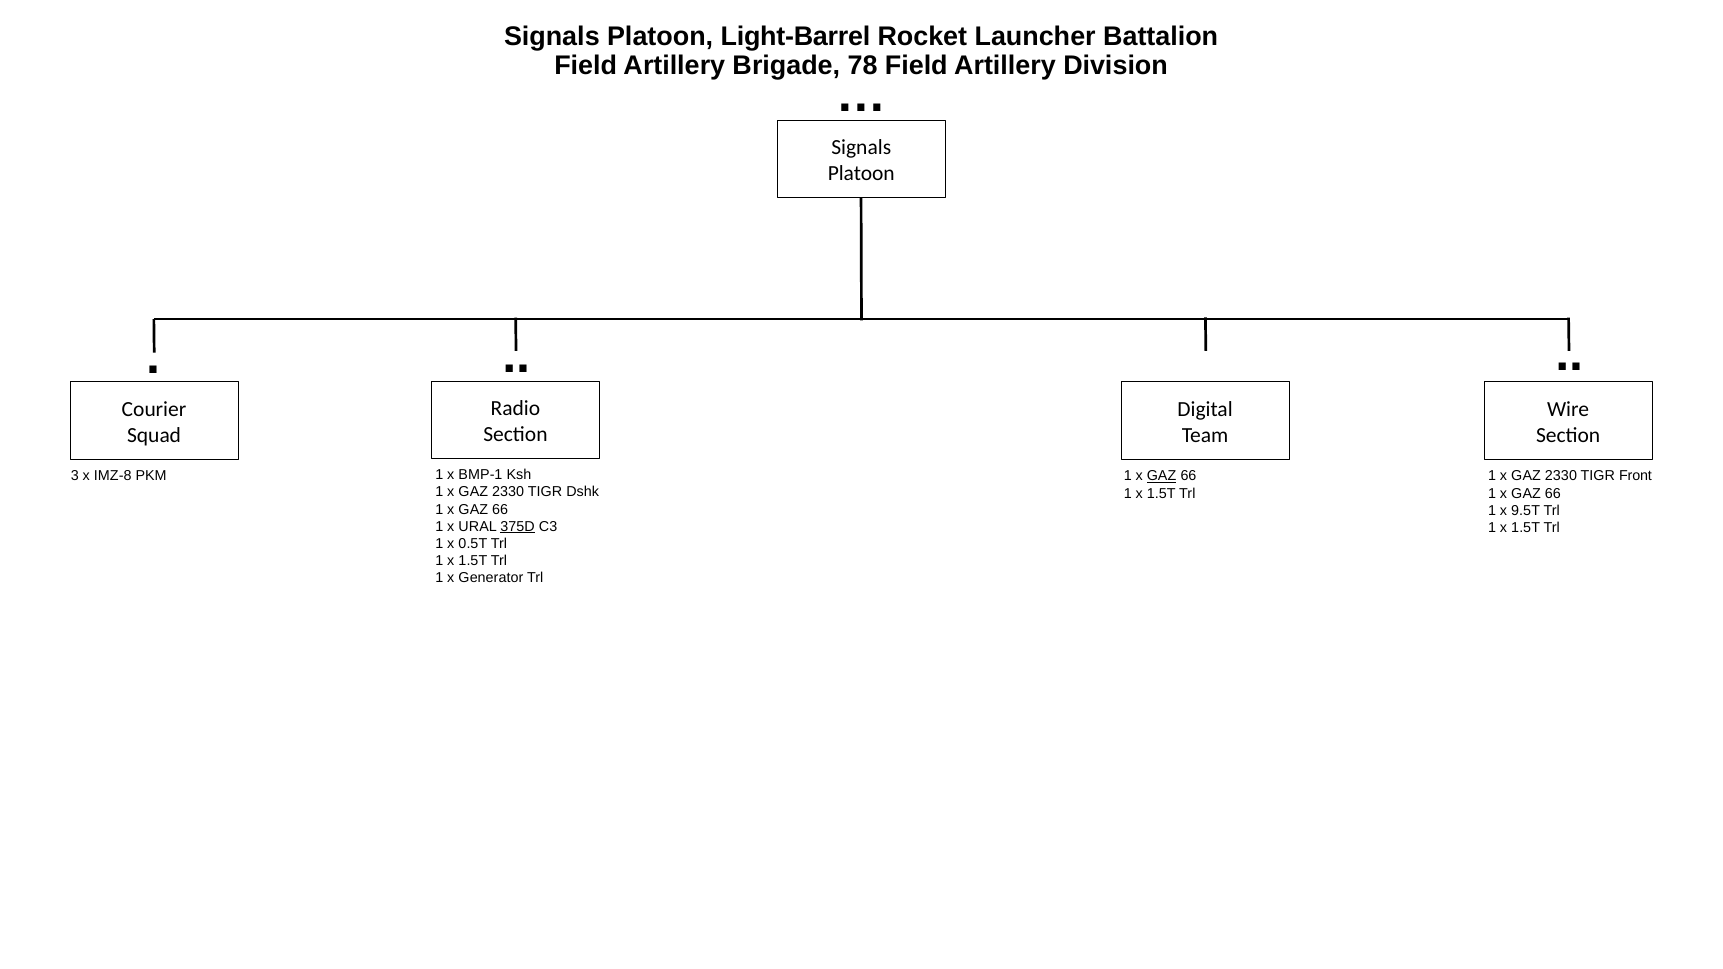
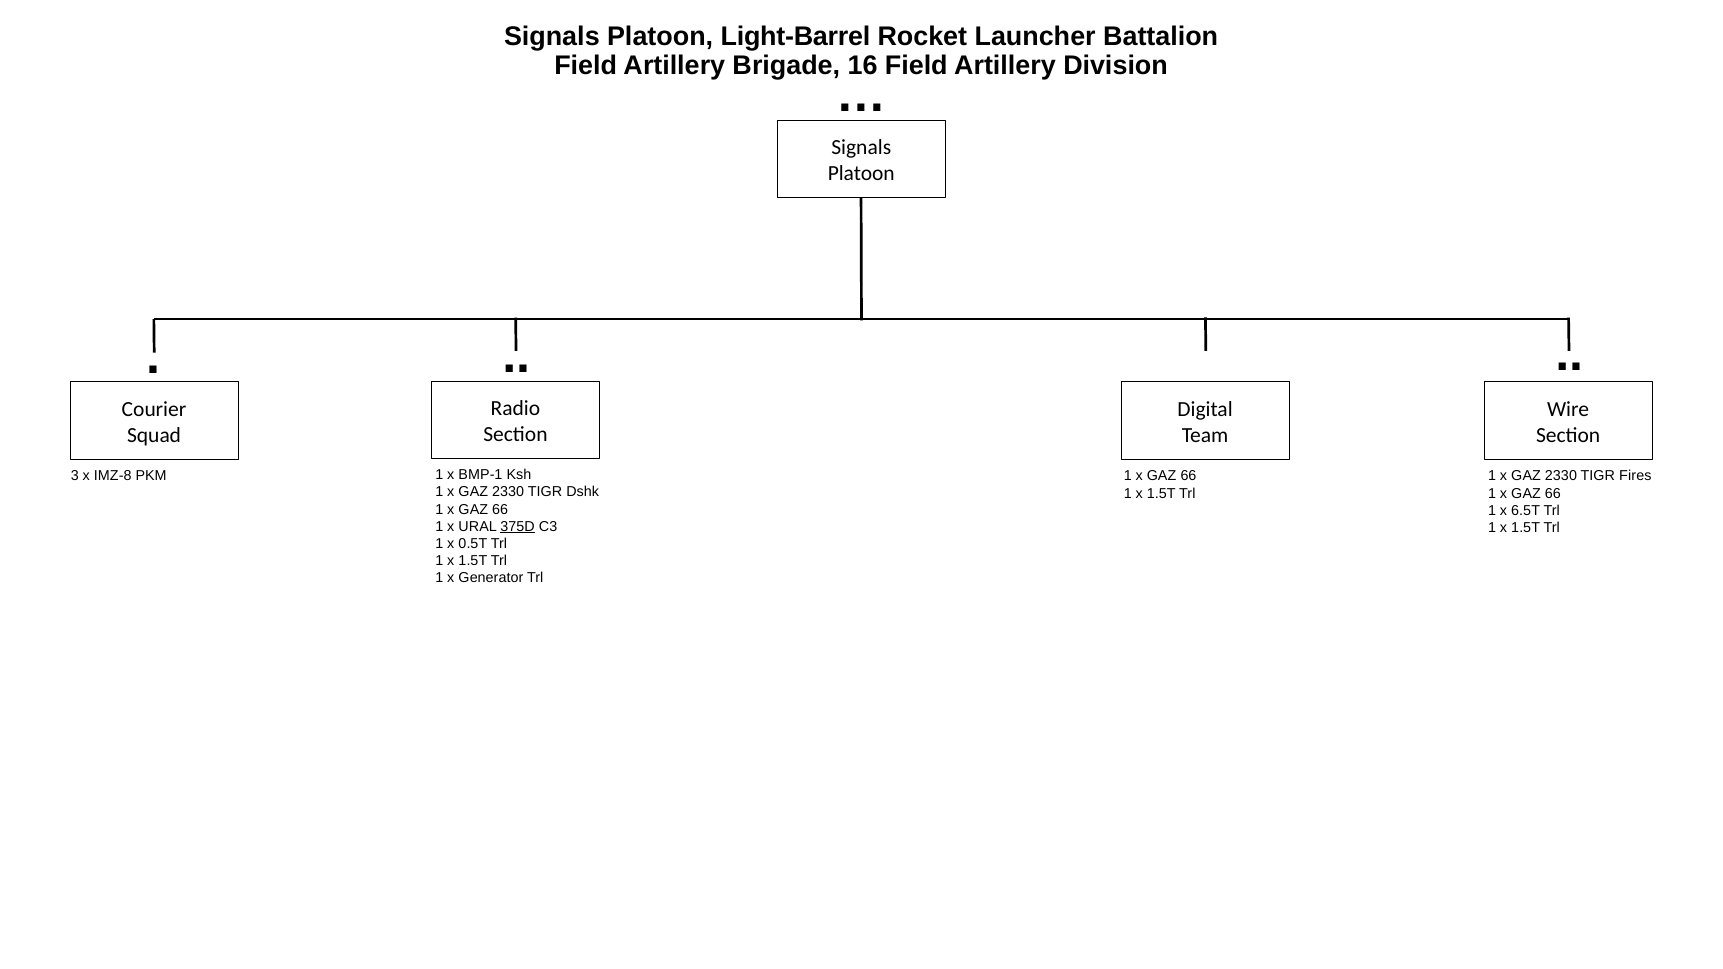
78: 78 -> 16 (863, 65)
GAZ underline: present -> none (1162, 476)
Front: Front -> Fires (1635, 476)
9.5T: 9.5T -> 6.5T (1526, 511)
